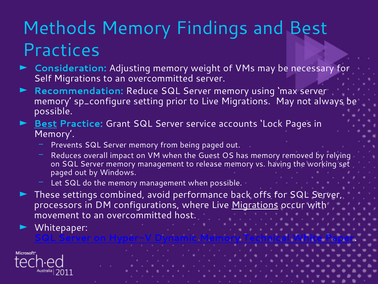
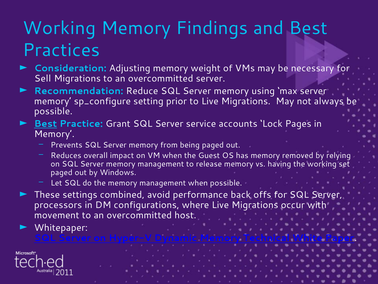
Methods: Methods -> Working (59, 28)
Self: Self -> Sell (43, 78)
Migrations underline: present -> none (255, 205)
